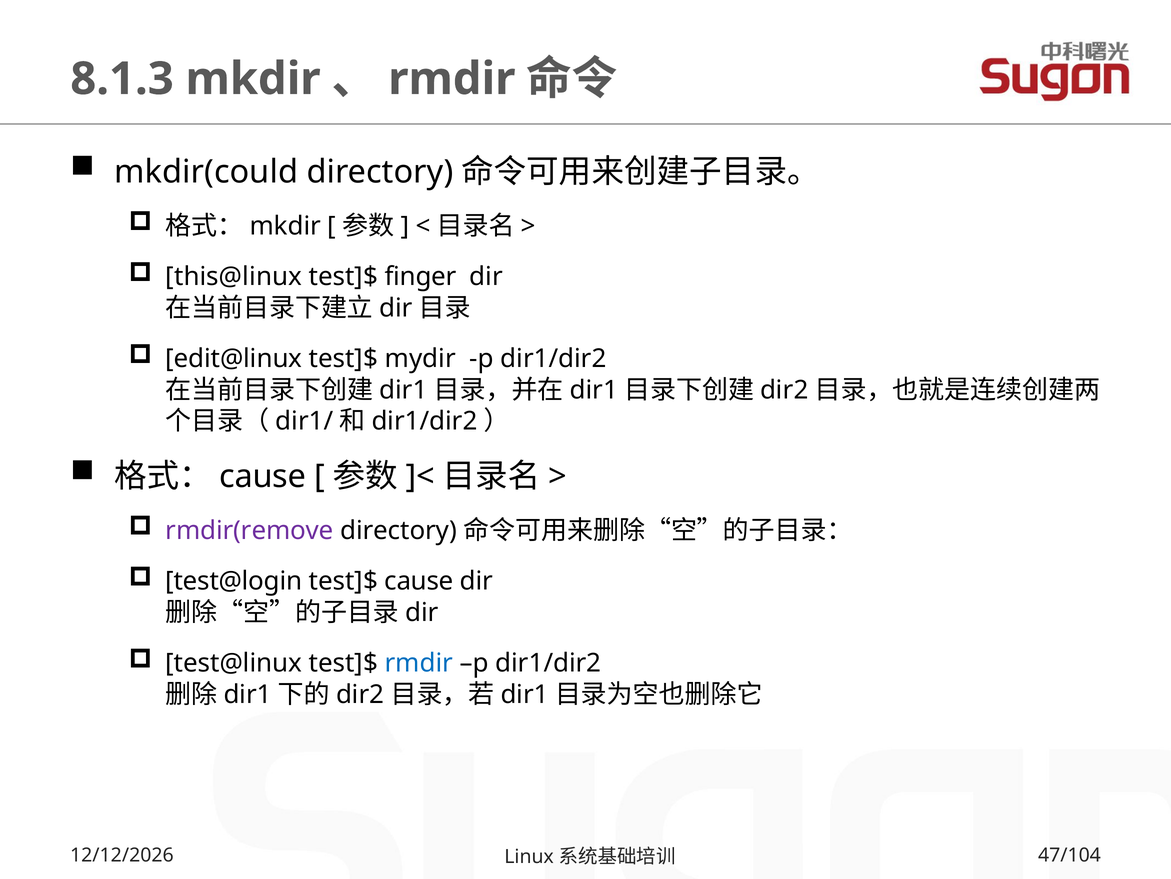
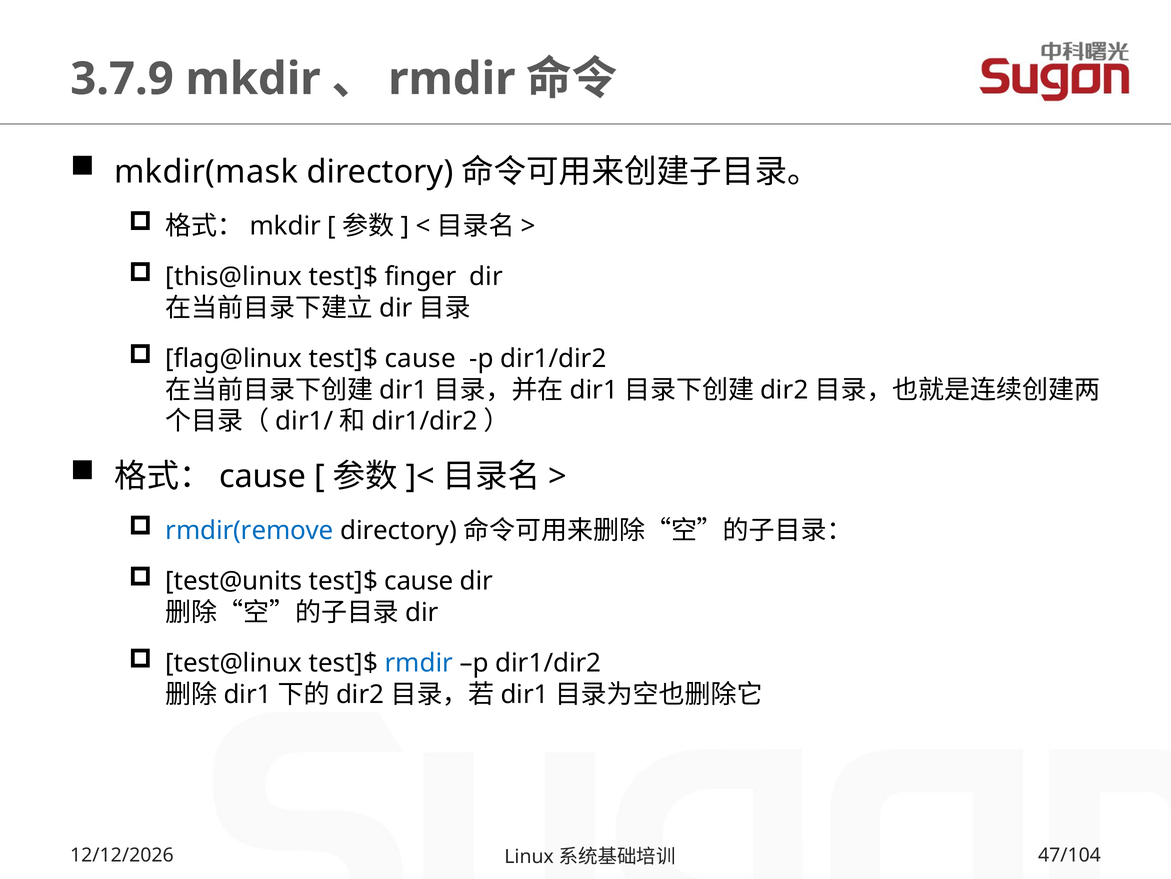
8.1.3: 8.1.3 -> 3.7.9 (122, 79)
mkdir(could: mkdir(could -> mkdir(mask (206, 172)
edit@linux: edit@linux -> flag@linux (234, 358)
mydir: mydir -> cause (420, 358)
rmdir(remove colour: purple -> blue (250, 530)
test@login: test@login -> test@units (234, 581)
